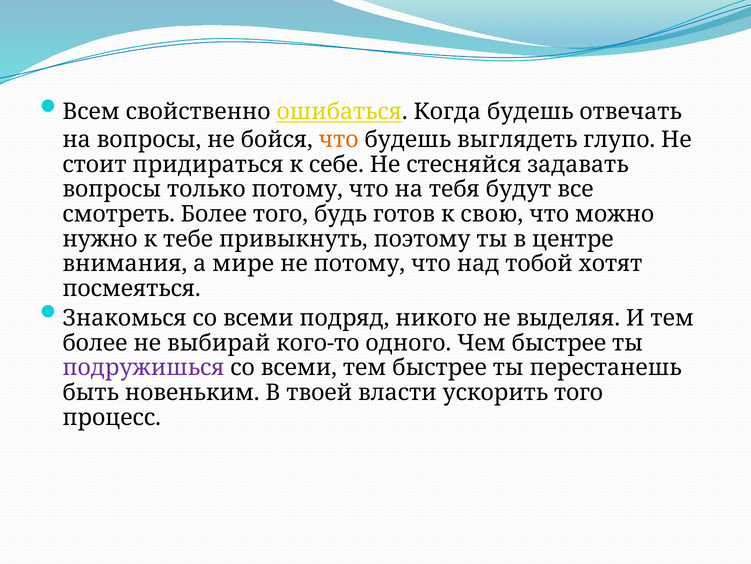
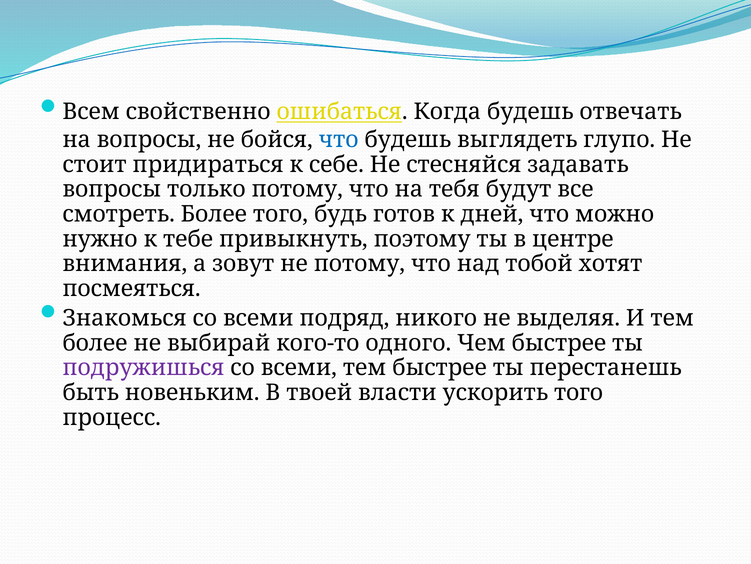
что colour: orange -> blue (339, 140)
свою: свою -> дней (492, 214)
мире: мире -> зовут (243, 263)
